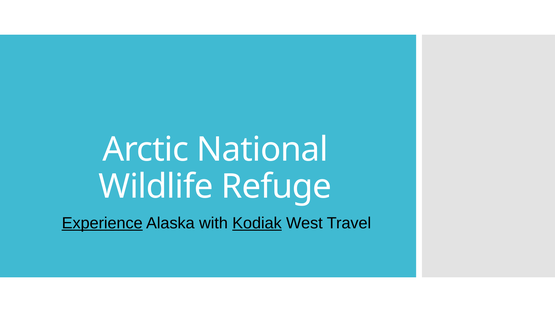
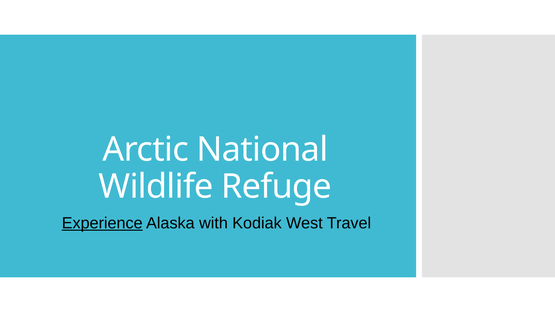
Kodiak underline: present -> none (257, 223)
